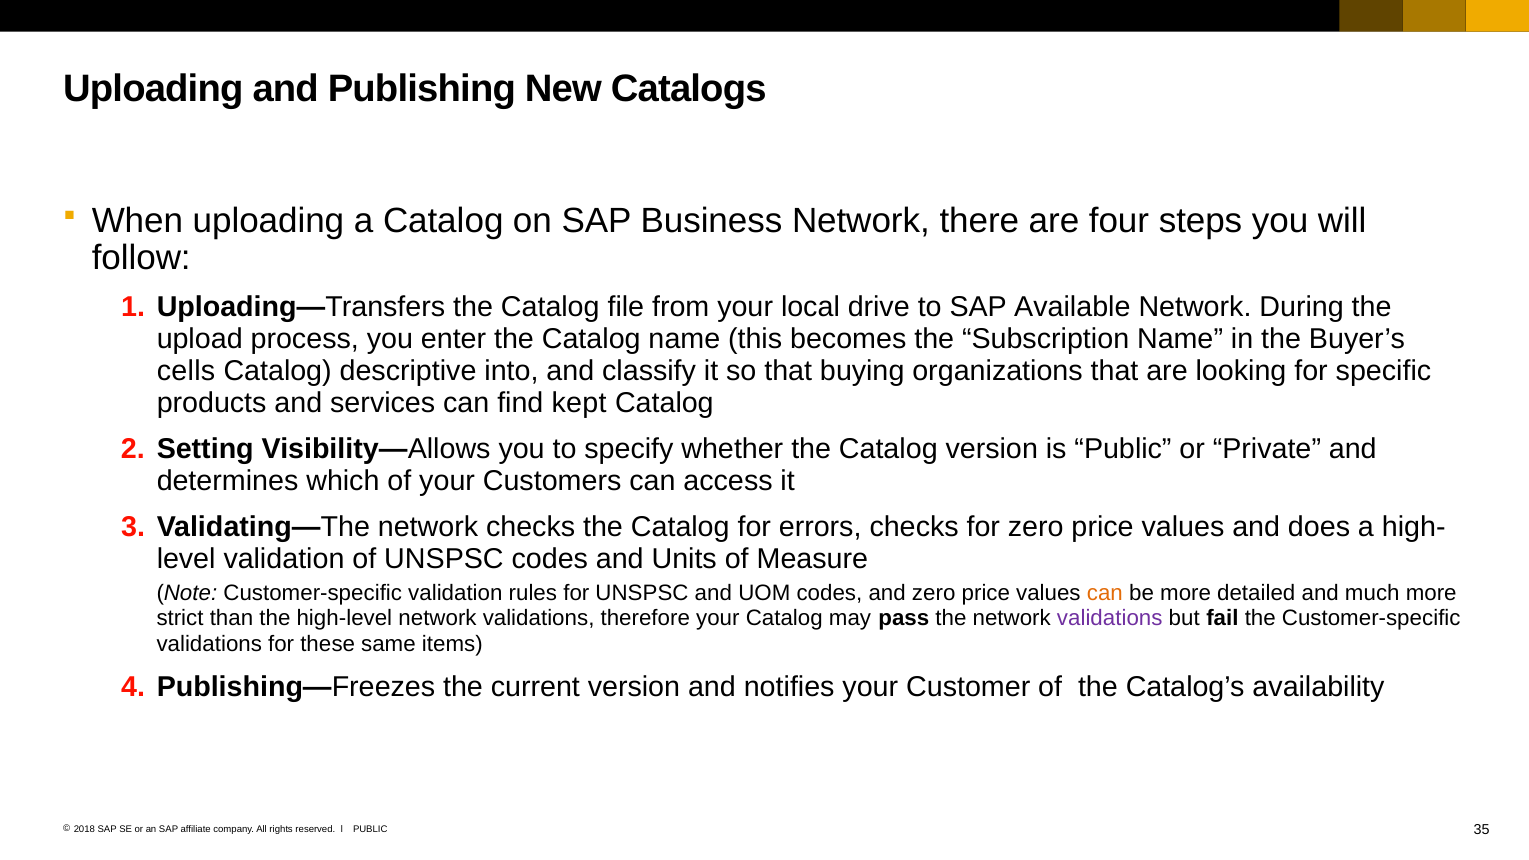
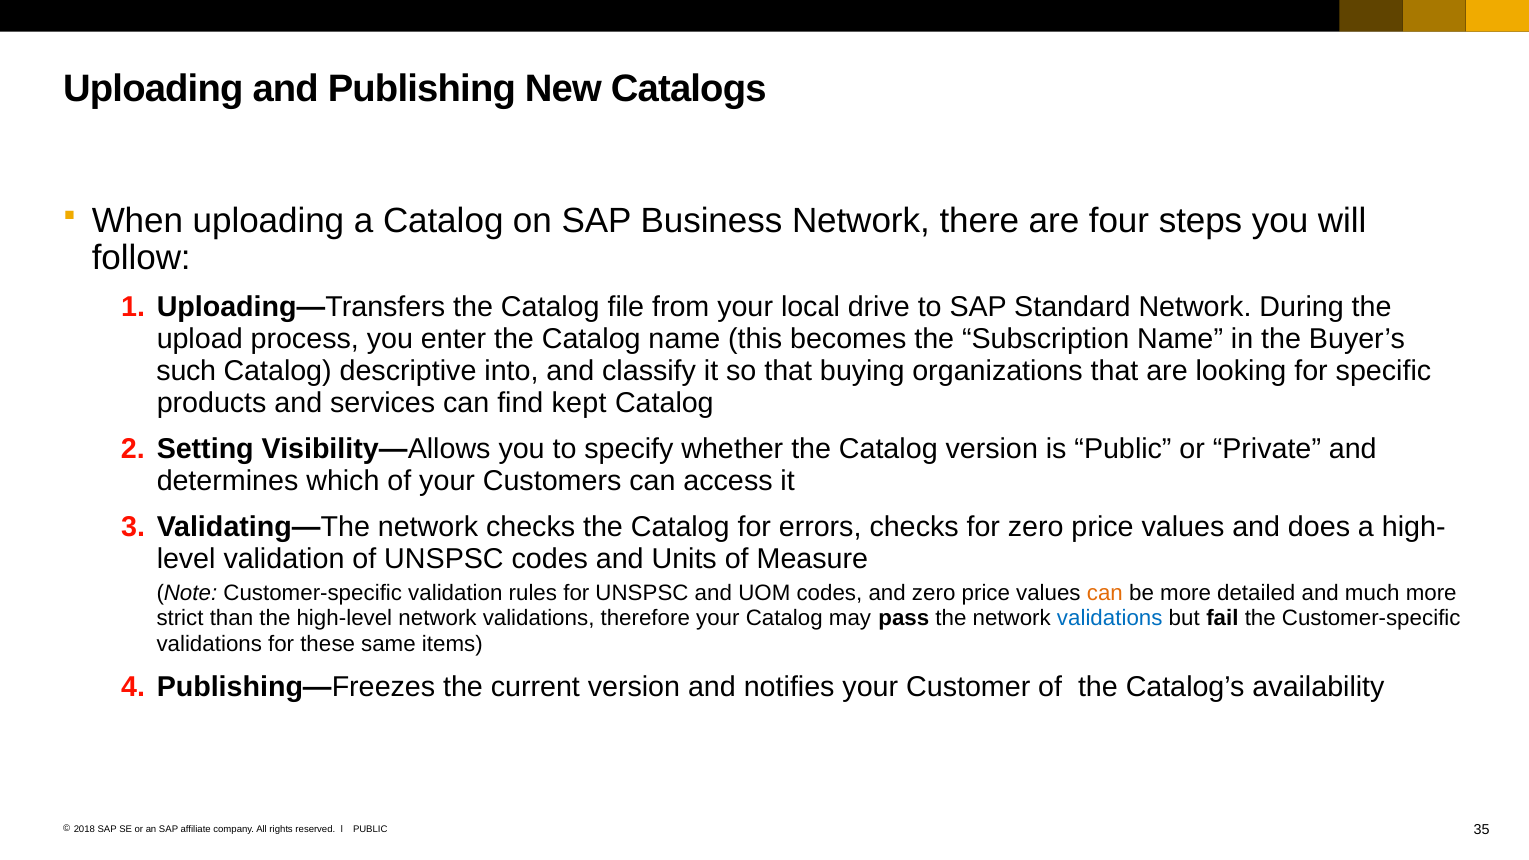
Available: Available -> Standard (1072, 307)
cells: cells -> such (186, 371)
validations colour: purple -> blue (1110, 618)
